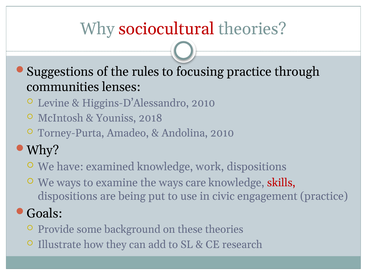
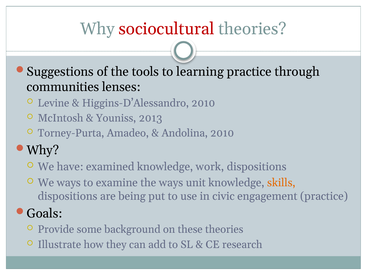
rules: rules -> tools (145, 72)
focusing: focusing -> learning (200, 72)
2018: 2018 -> 2013 (151, 118)
care: care -> unit (196, 183)
skills colour: red -> orange (281, 183)
